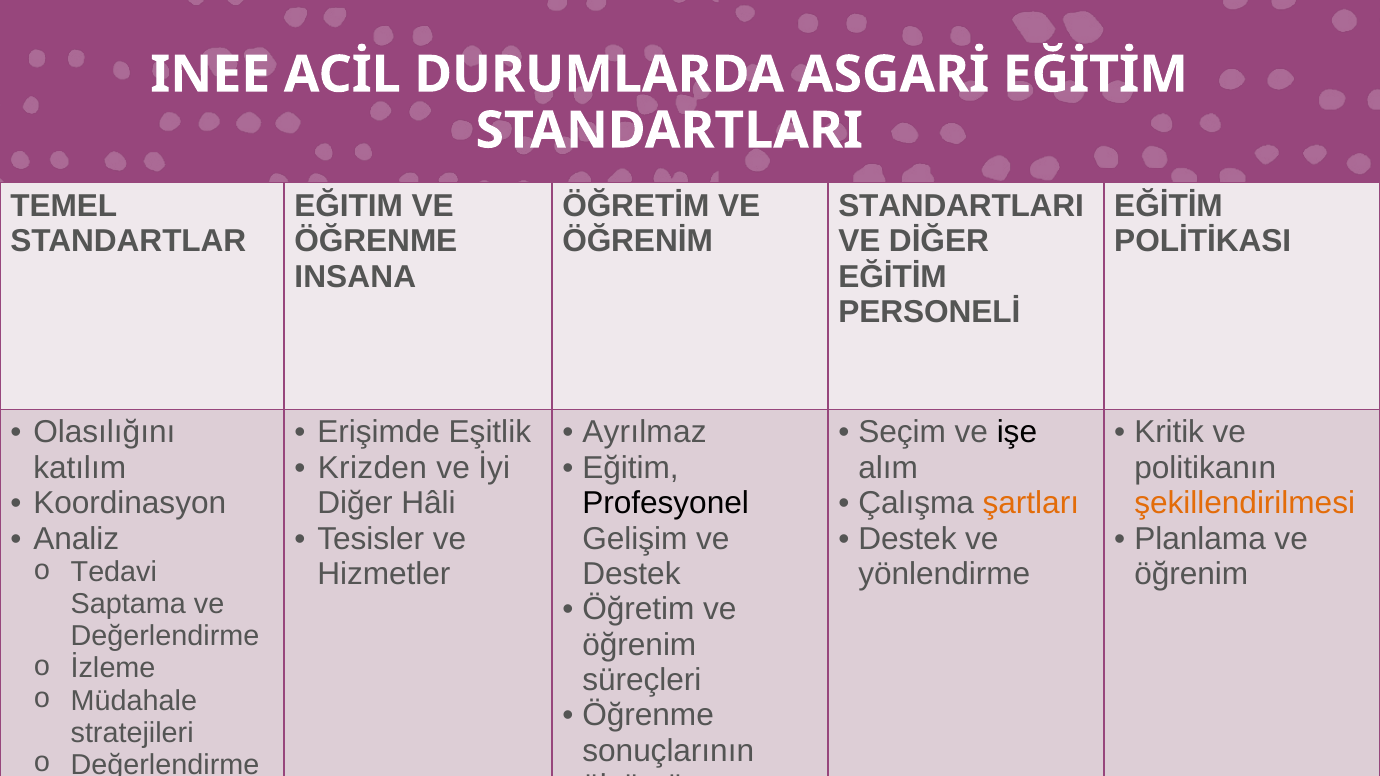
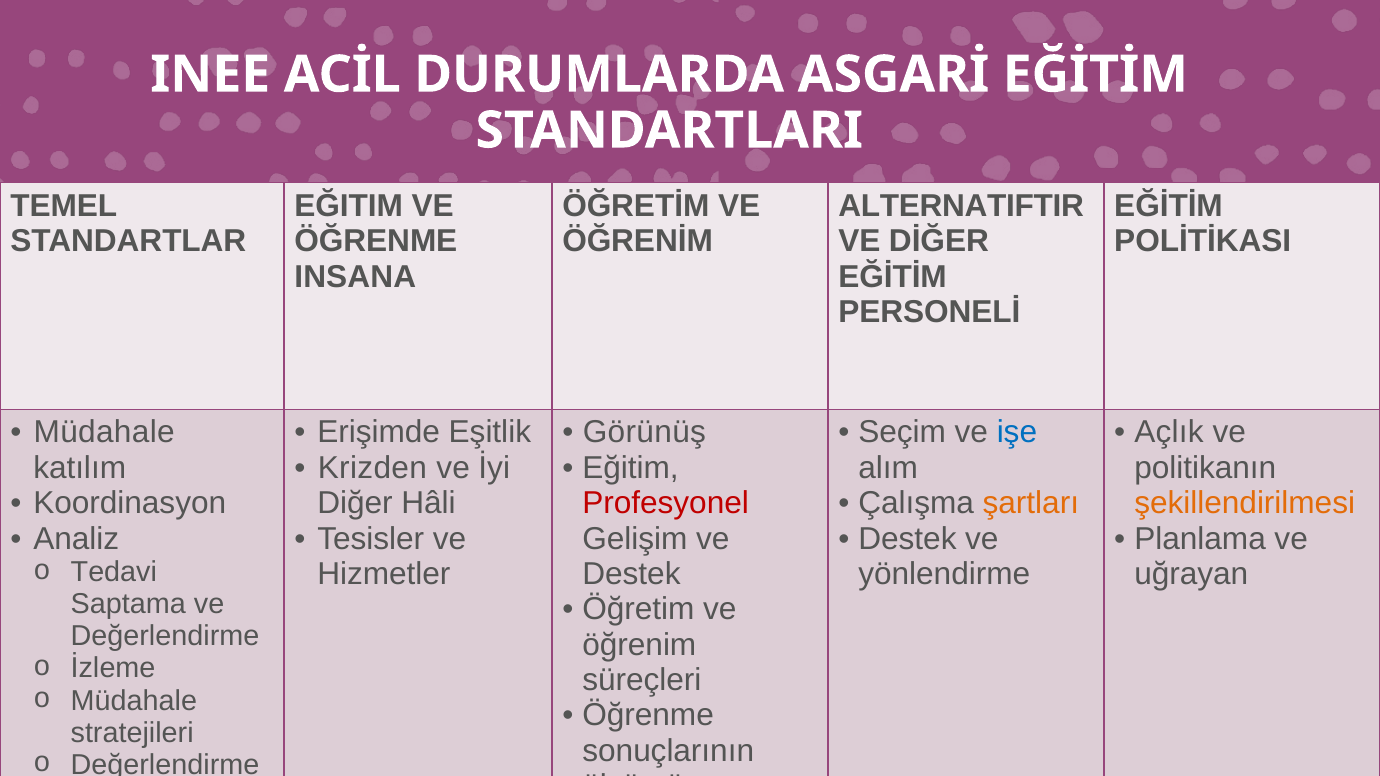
STANDARTLARI: STANDARTLARI -> ALTERNATIFTIR (961, 206)
Olasılığını: Olasılığını -> Müdahale (104, 433)
Ayrılmaz: Ayrılmaz -> Görünüş (644, 433)
işe colour: black -> blue (1017, 433)
Kritik: Kritik -> Açlık (1169, 433)
Profesyonel colour: black -> red (666, 503)
öğrenim: öğrenim -> uğrayan (1191, 574)
